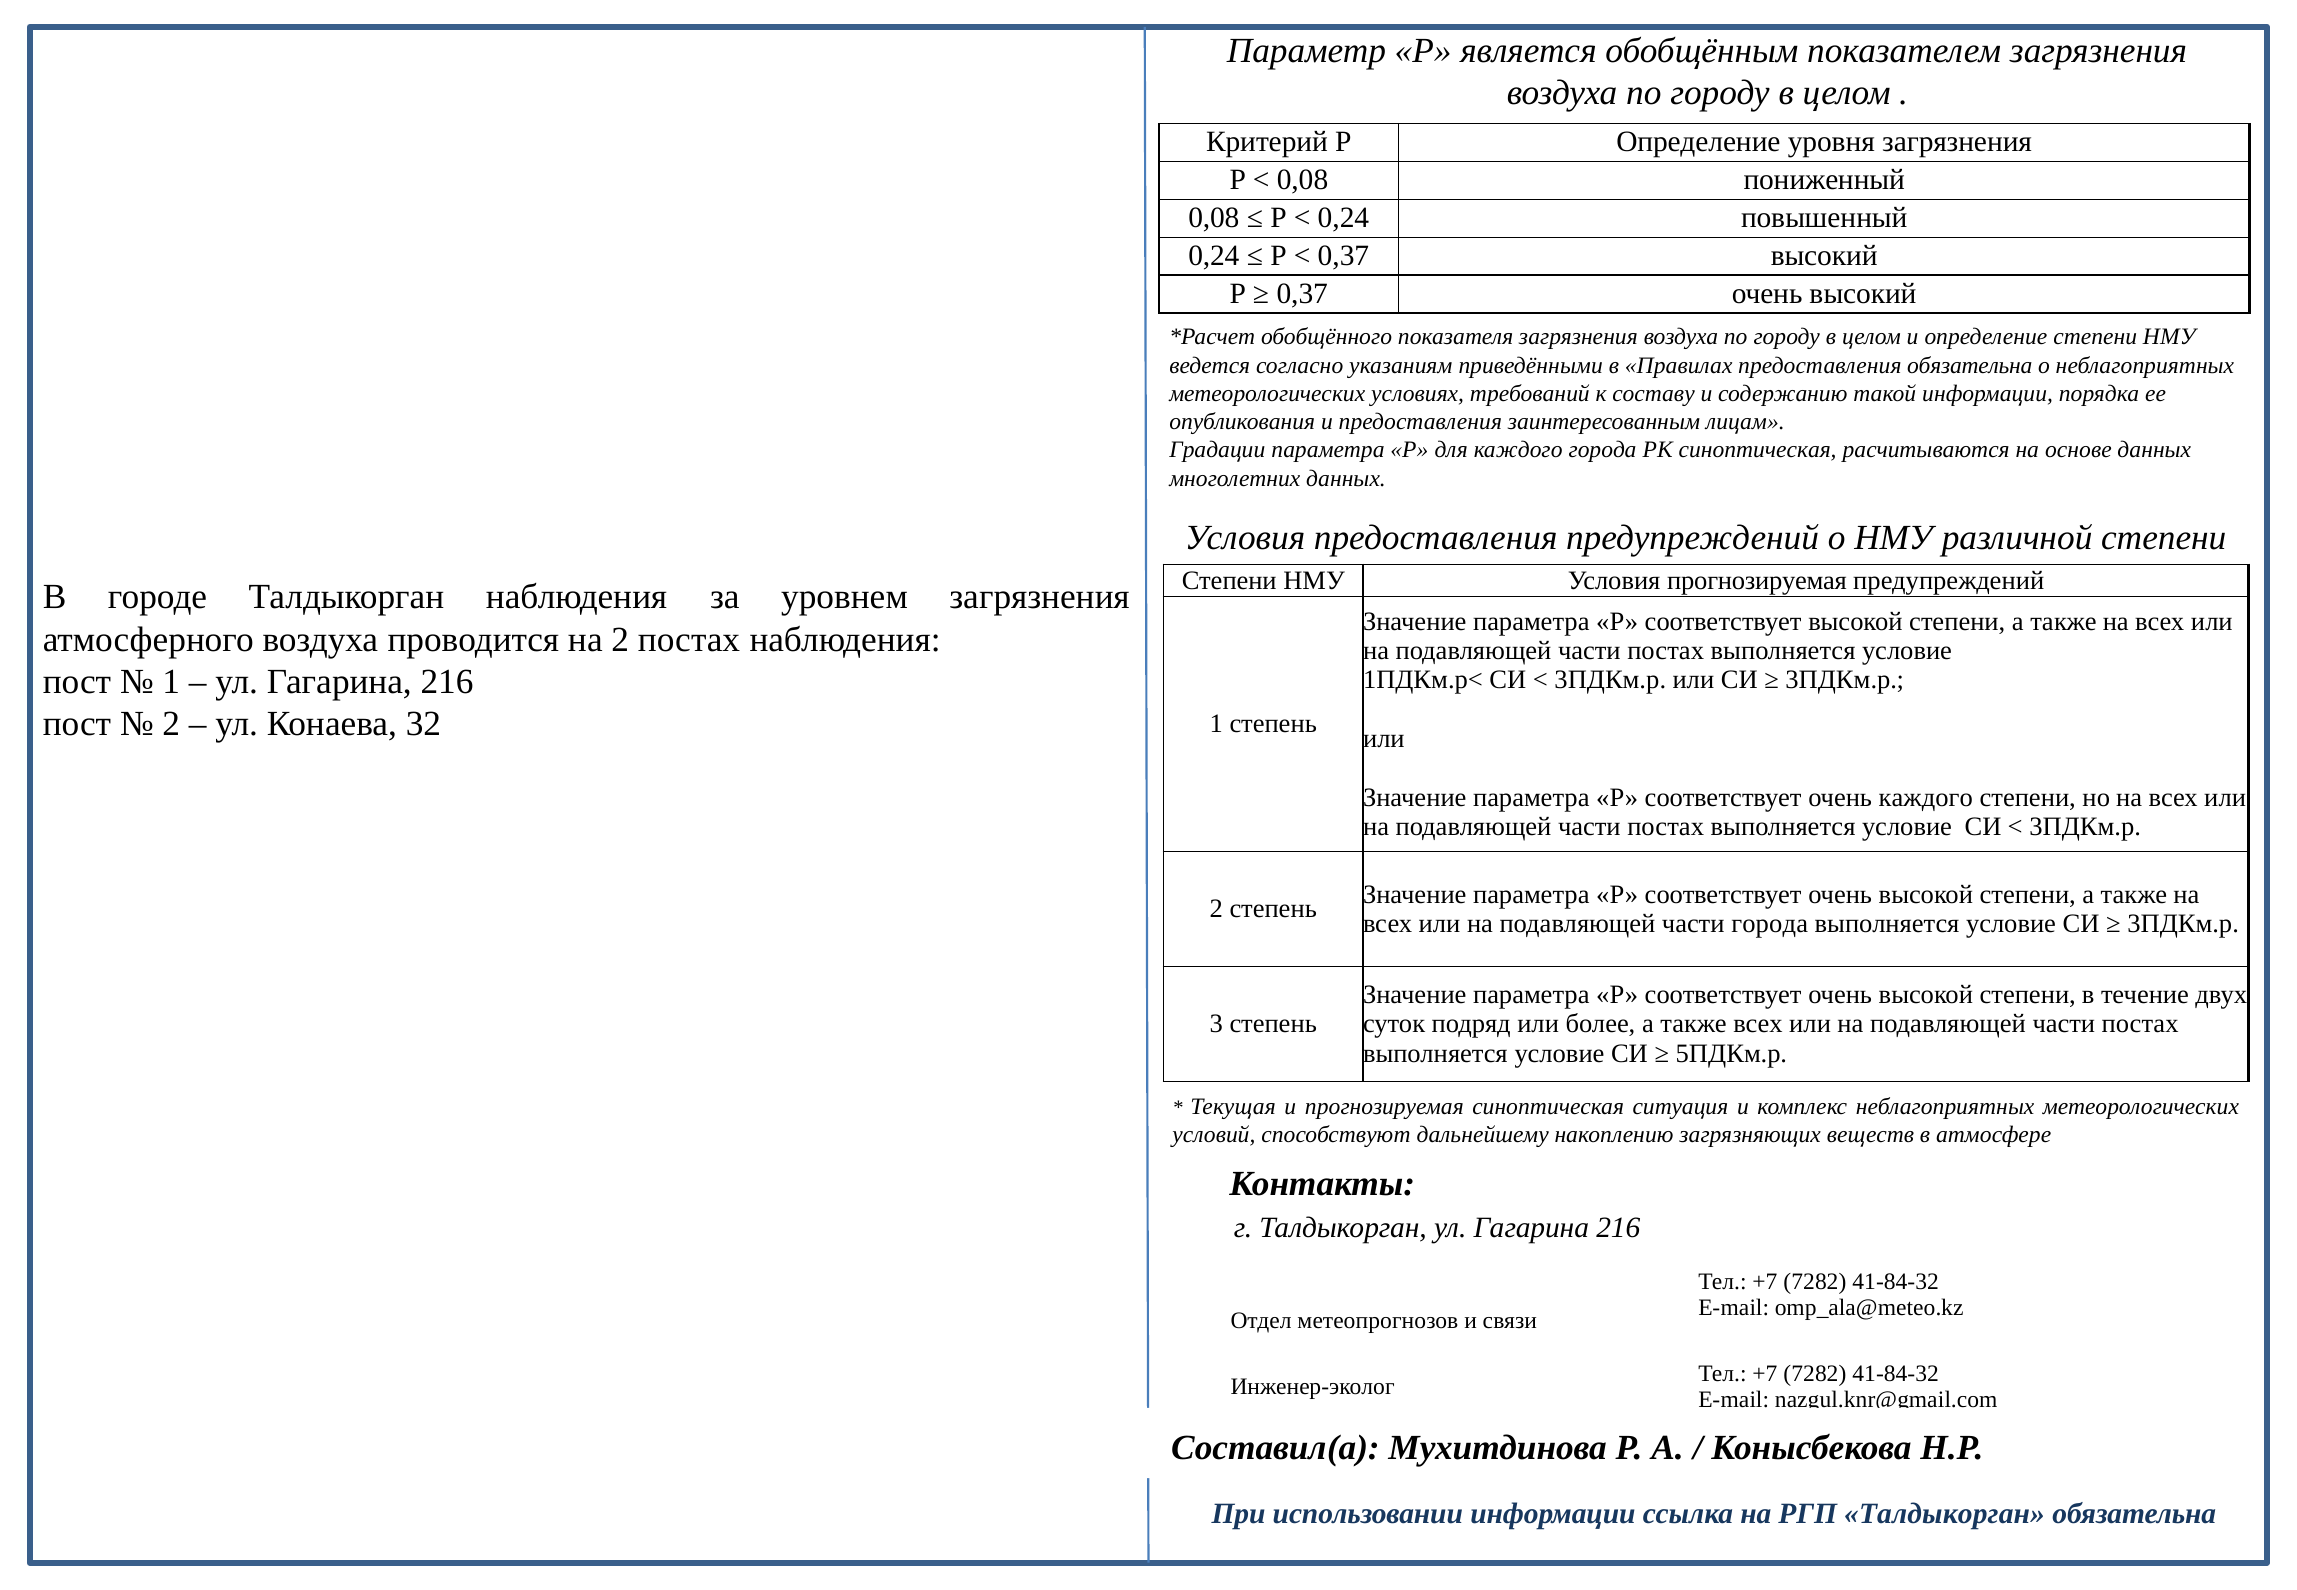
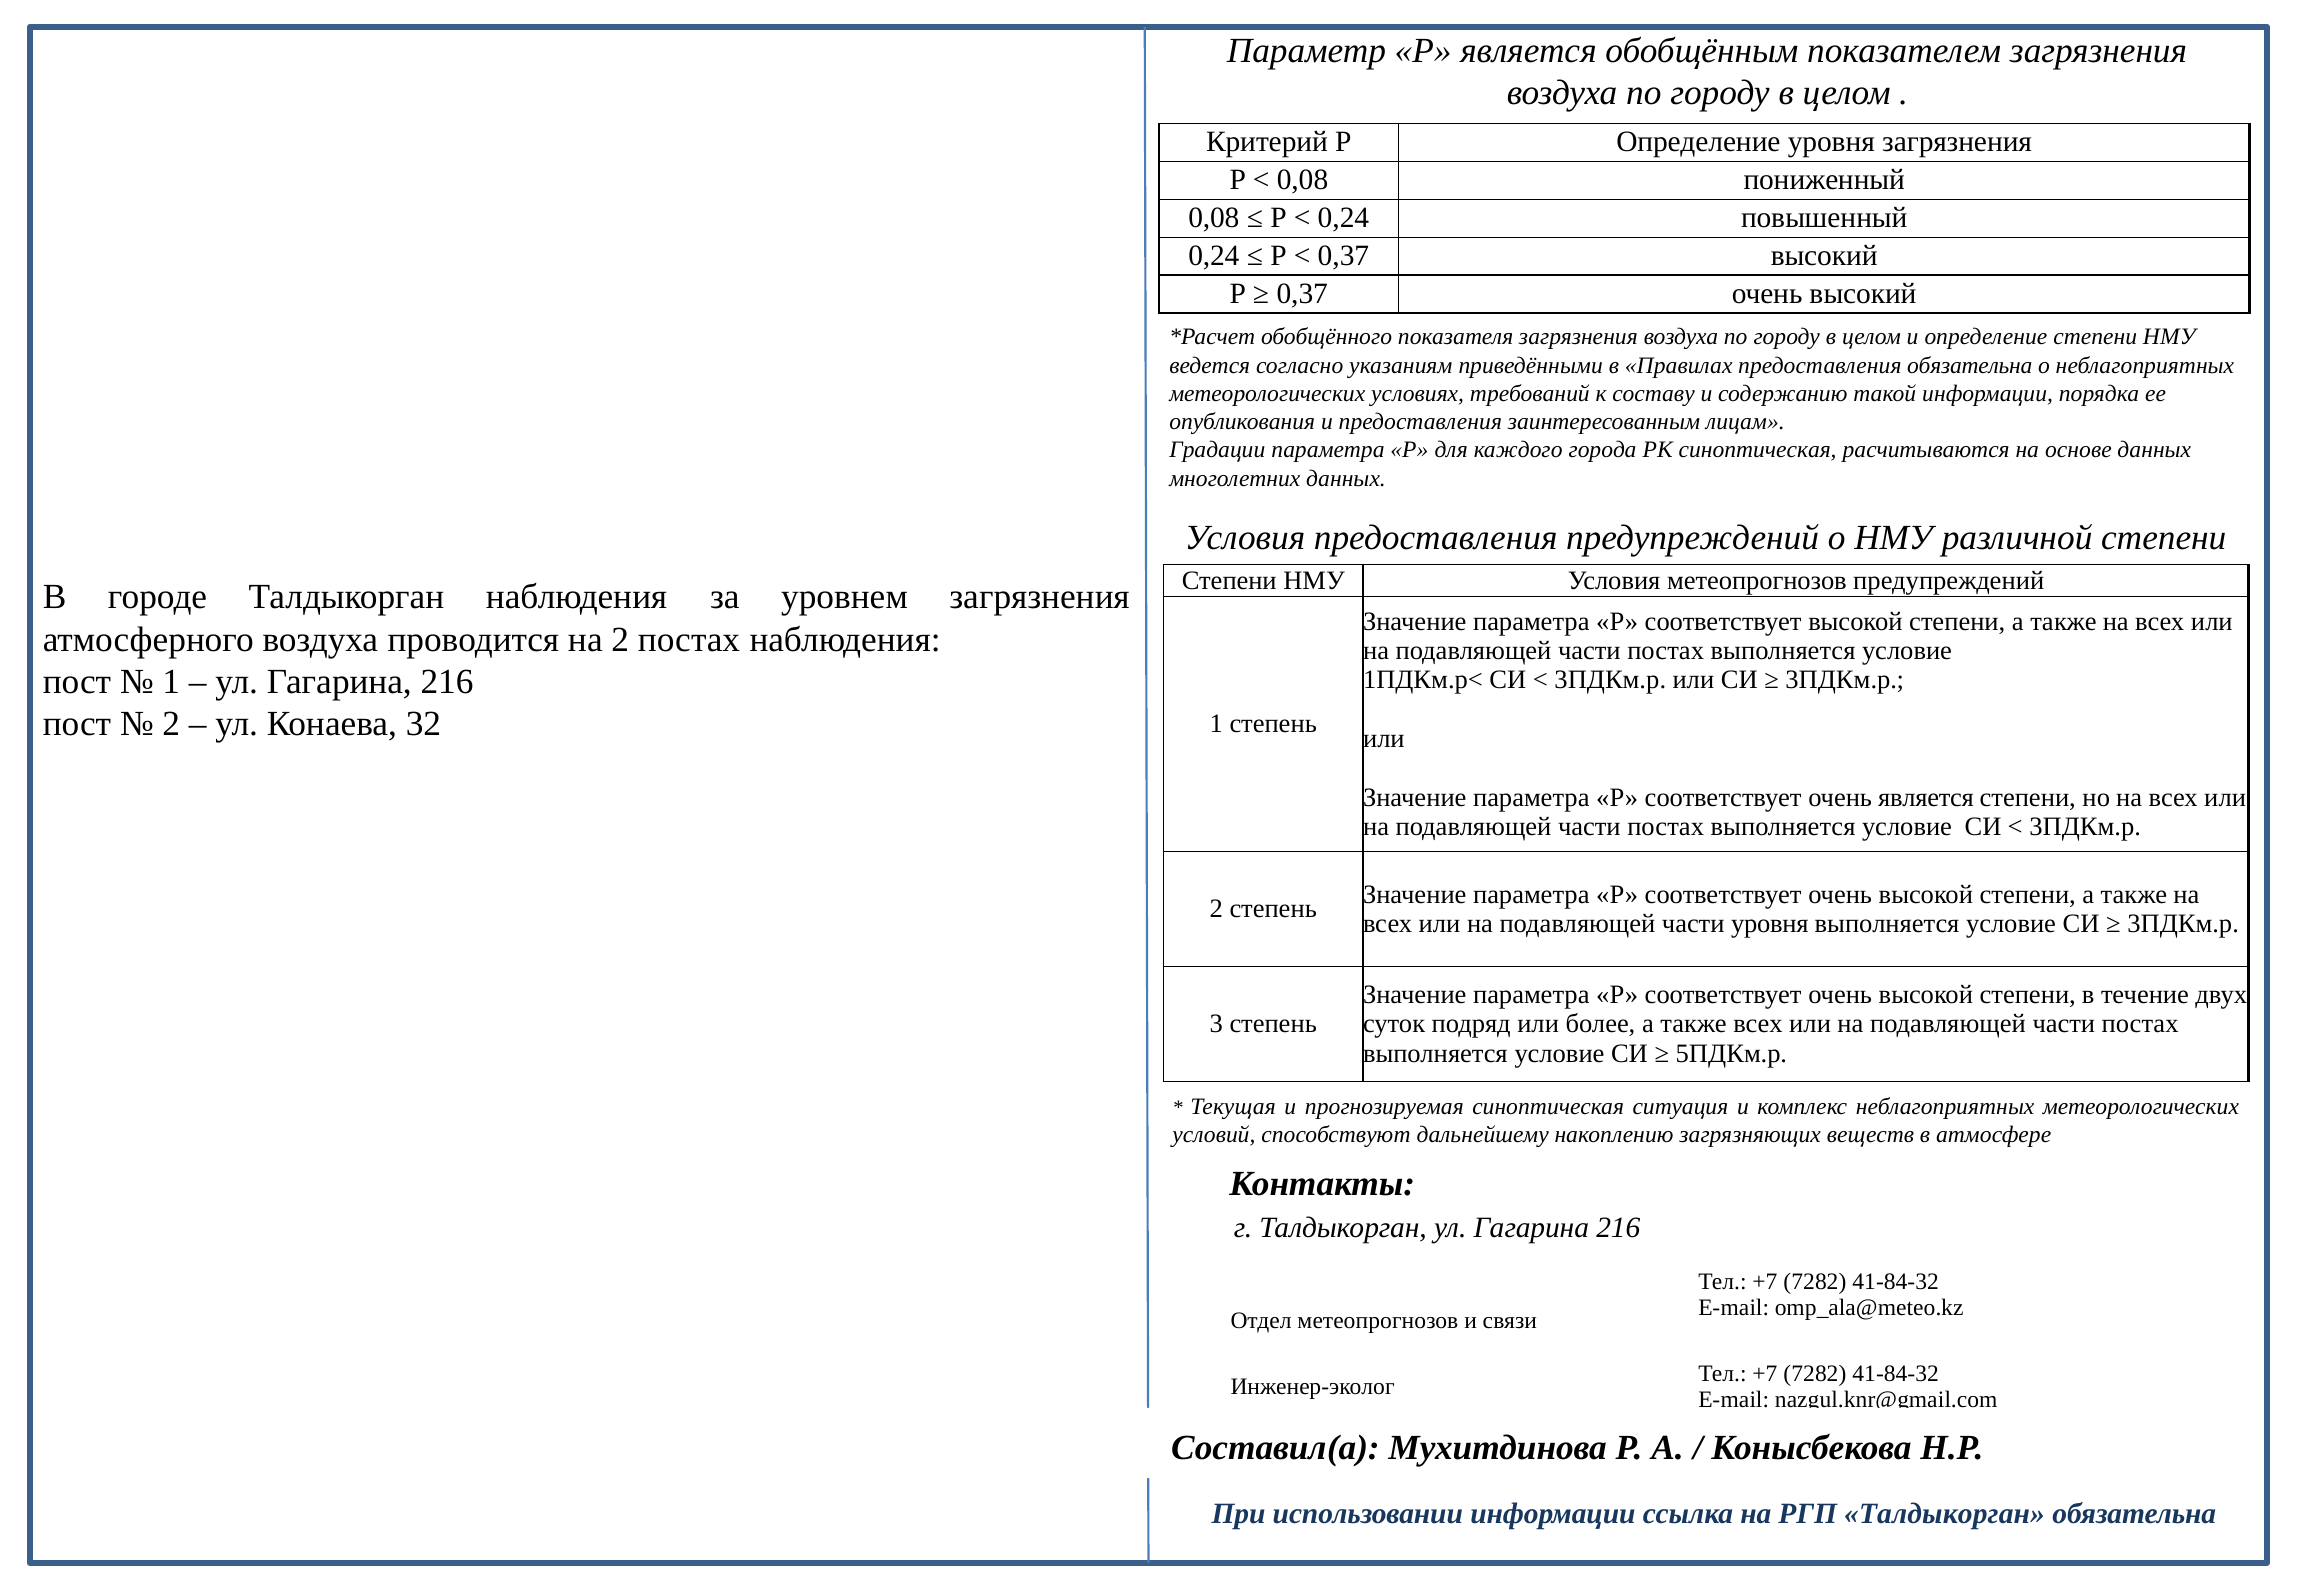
Условия прогнозируемая: прогнозируемая -> метеопрогнозов (1757, 581)
очень каждого: каждого -> является (1926, 798)
части города: города -> уровня (1770, 924)
